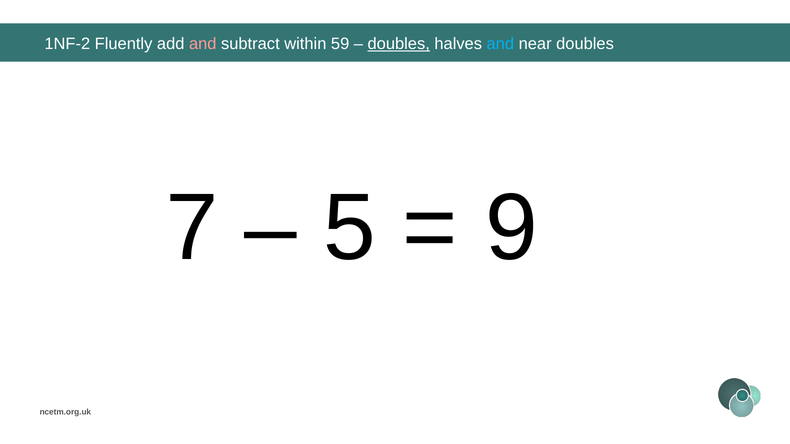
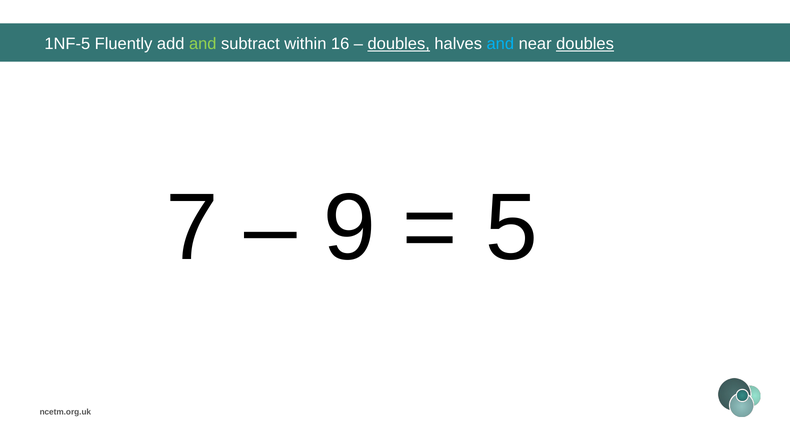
1NF-2: 1NF-2 -> 1NF-5 (67, 44)
and colour: pink -> light green (203, 44)
59: 59 -> 16 (340, 44)
doubles underline: none -> present (585, 44)
5: 5 -> 9 (350, 228)
9: 9 -> 5 (512, 228)
